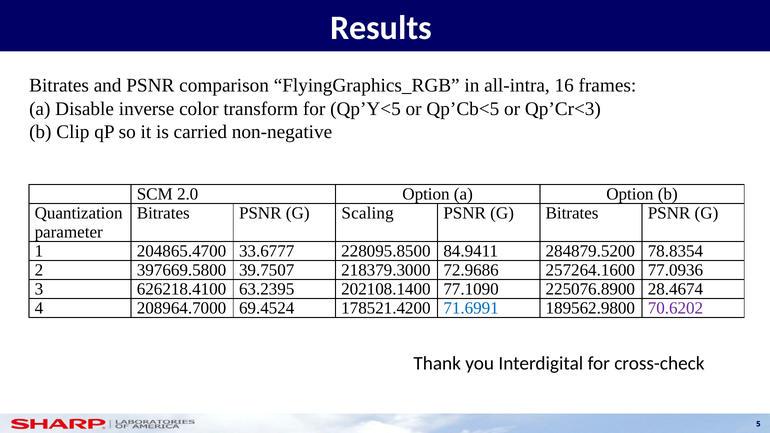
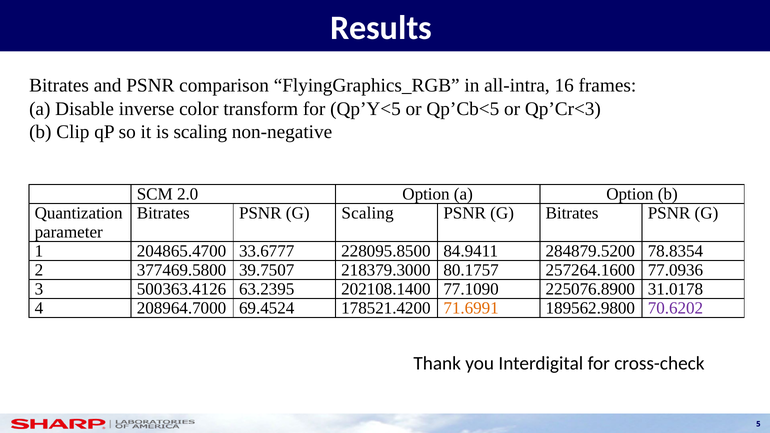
is carried: carried -> scaling (200, 132)
397669.5800: 397669.5800 -> 377469.5800 (182, 270)
72.9686: 72.9686 -> 80.1757 (471, 270)
626218.4100: 626218.4100 -> 500363.4126 (182, 289)
28.4674: 28.4674 -> 31.0178 (675, 289)
71.6991 colour: blue -> orange (471, 308)
